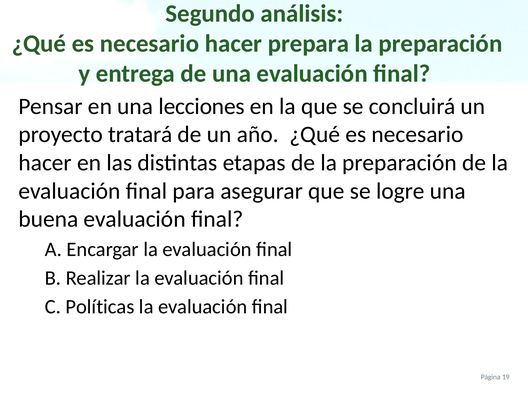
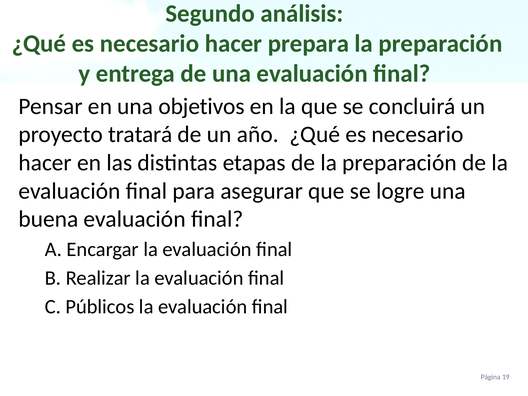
lecciones: lecciones -> objetivos (202, 106)
Políticas: Políticas -> Públicos (100, 307)
